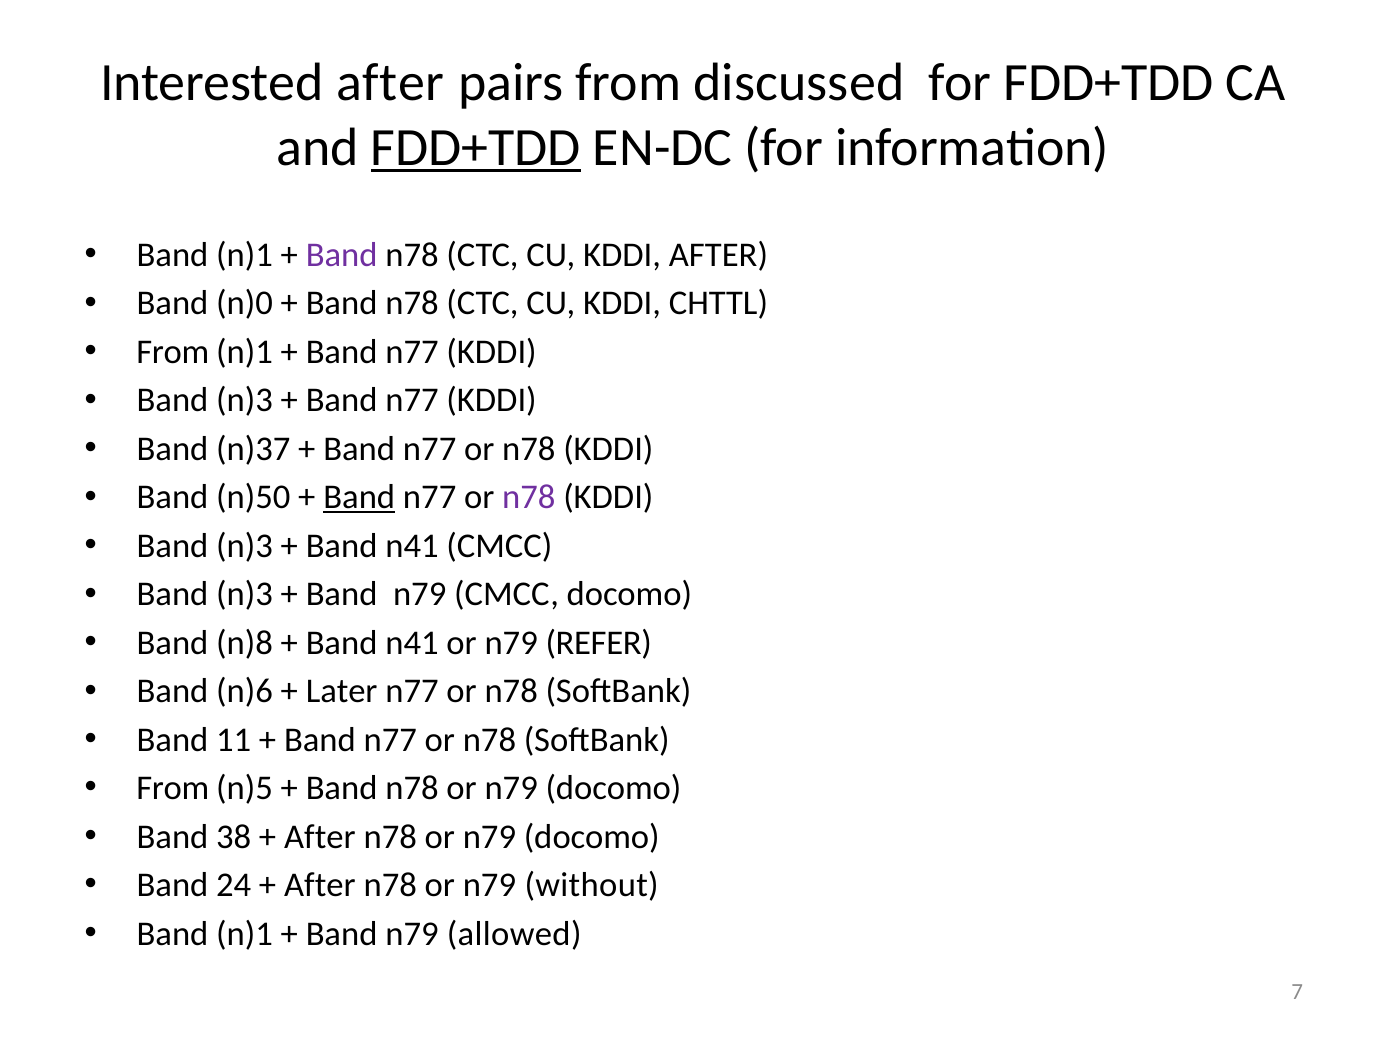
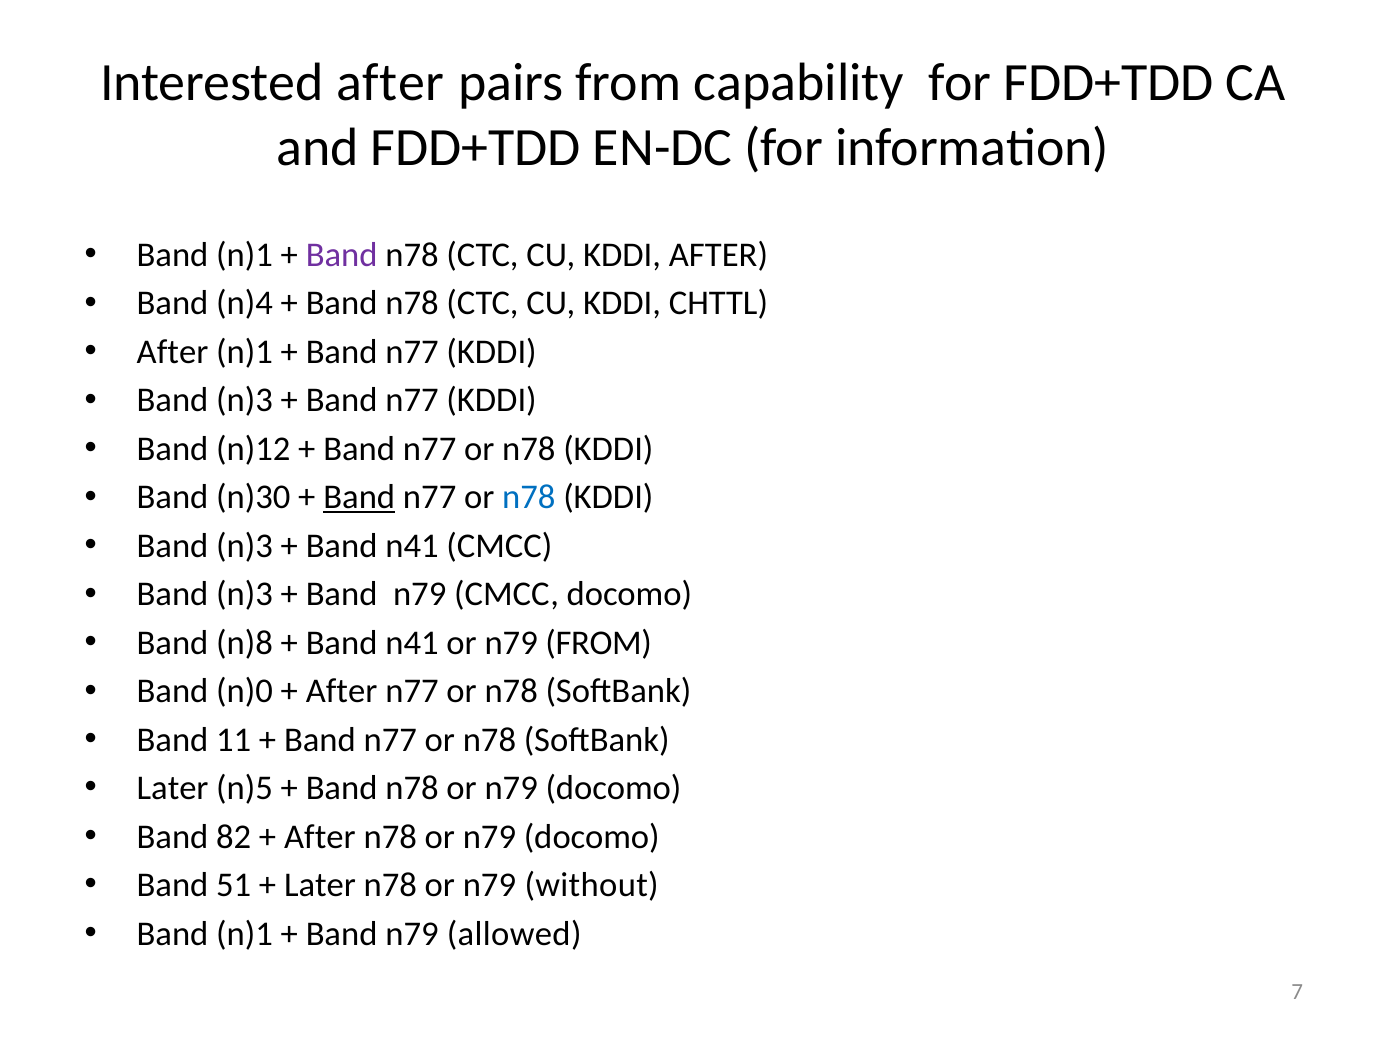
discussed: discussed -> capability (799, 83)
FDD+TDD underline: present -> none (476, 148)
n)0: n)0 -> n)4 (244, 304)
From: From -> After (173, 352)
n)37: n)37 -> n)12 (253, 449)
n)50: n)50 -> n)30 (253, 498)
n78 colour: purple -> blue (529, 498)
n79 REFER: REFER -> FROM (599, 643)
n)6: n)6 -> n)0 (244, 692)
Later: Later -> After (342, 692)
From: From -> Later (173, 789)
38: 38 -> 82 (234, 837)
24: 24 -> 51 (234, 886)
After: After -> Later (320, 886)
